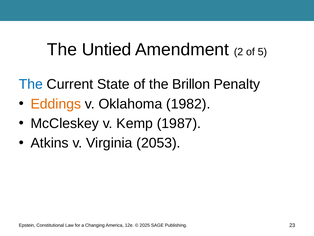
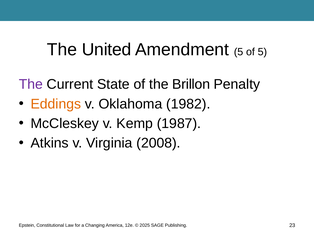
Untied: Untied -> United (107, 50)
Amendment 2: 2 -> 5 (239, 52)
The colour: blue -> purple (31, 84)
2053: 2053 -> 2008 (158, 143)
